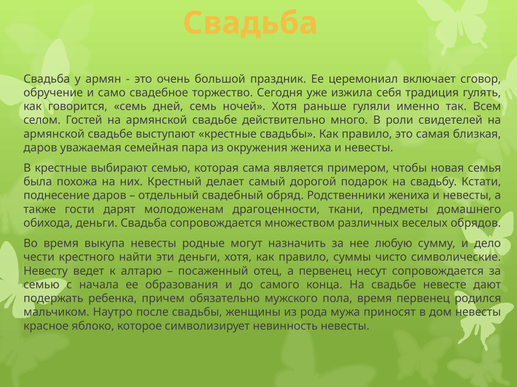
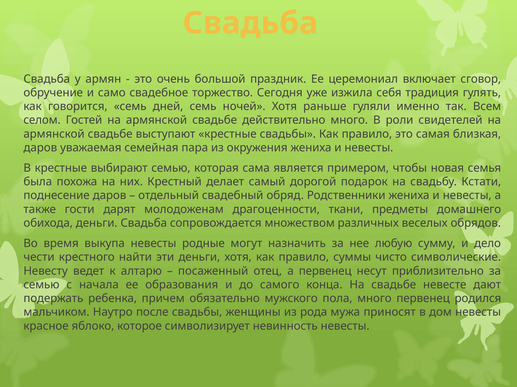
несут сопровождается: сопровождается -> приблизительно (438, 271)
пола время: время -> много (374, 299)
